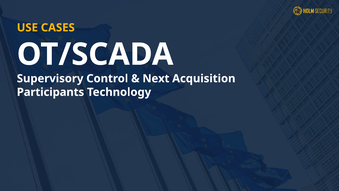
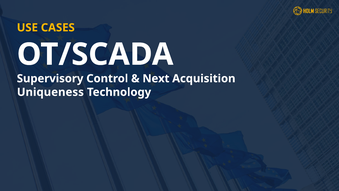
Participants: Participants -> Uniqueness (50, 92)
